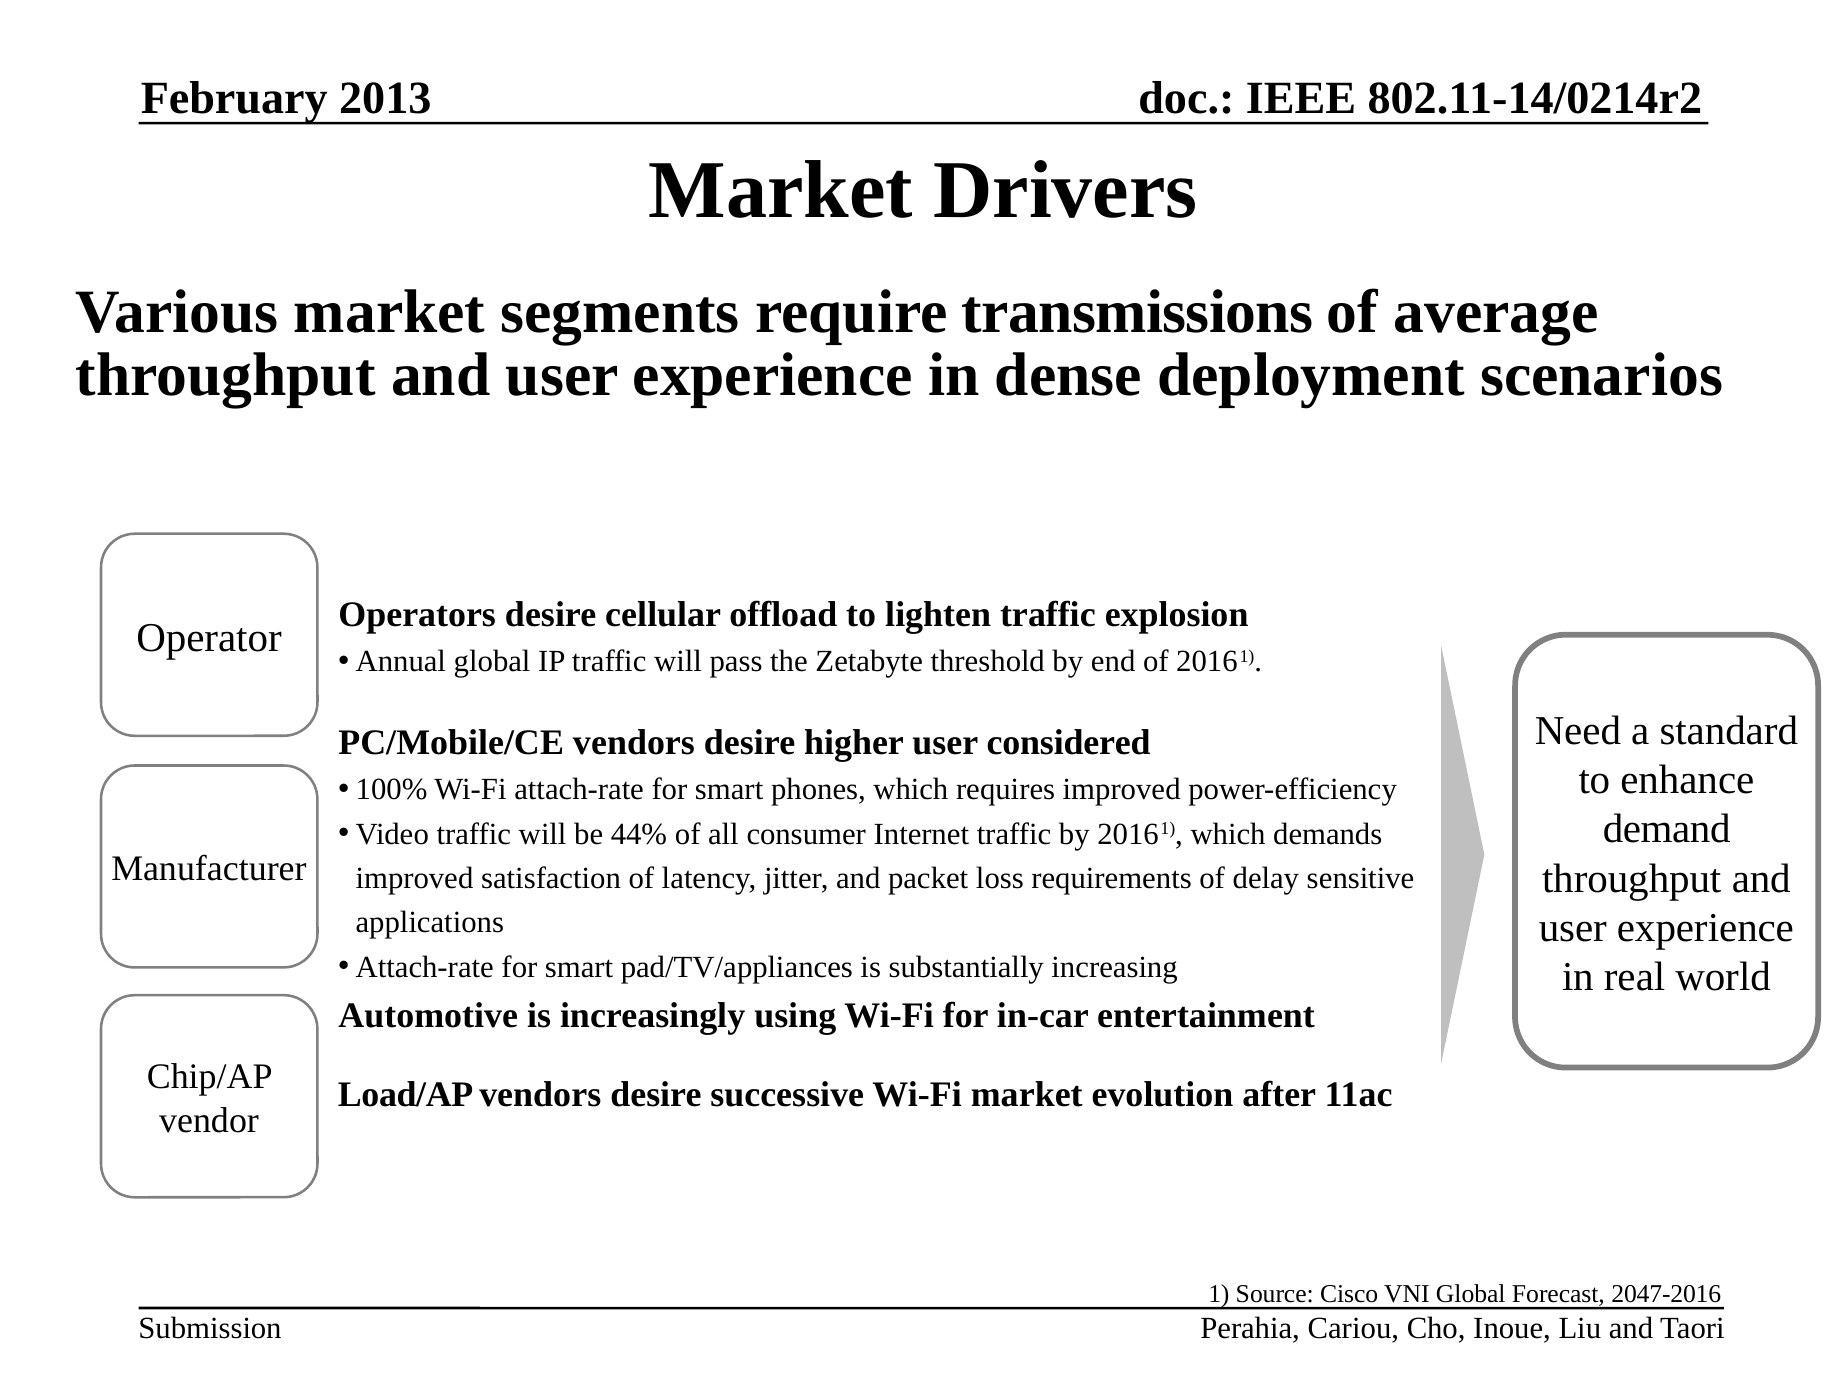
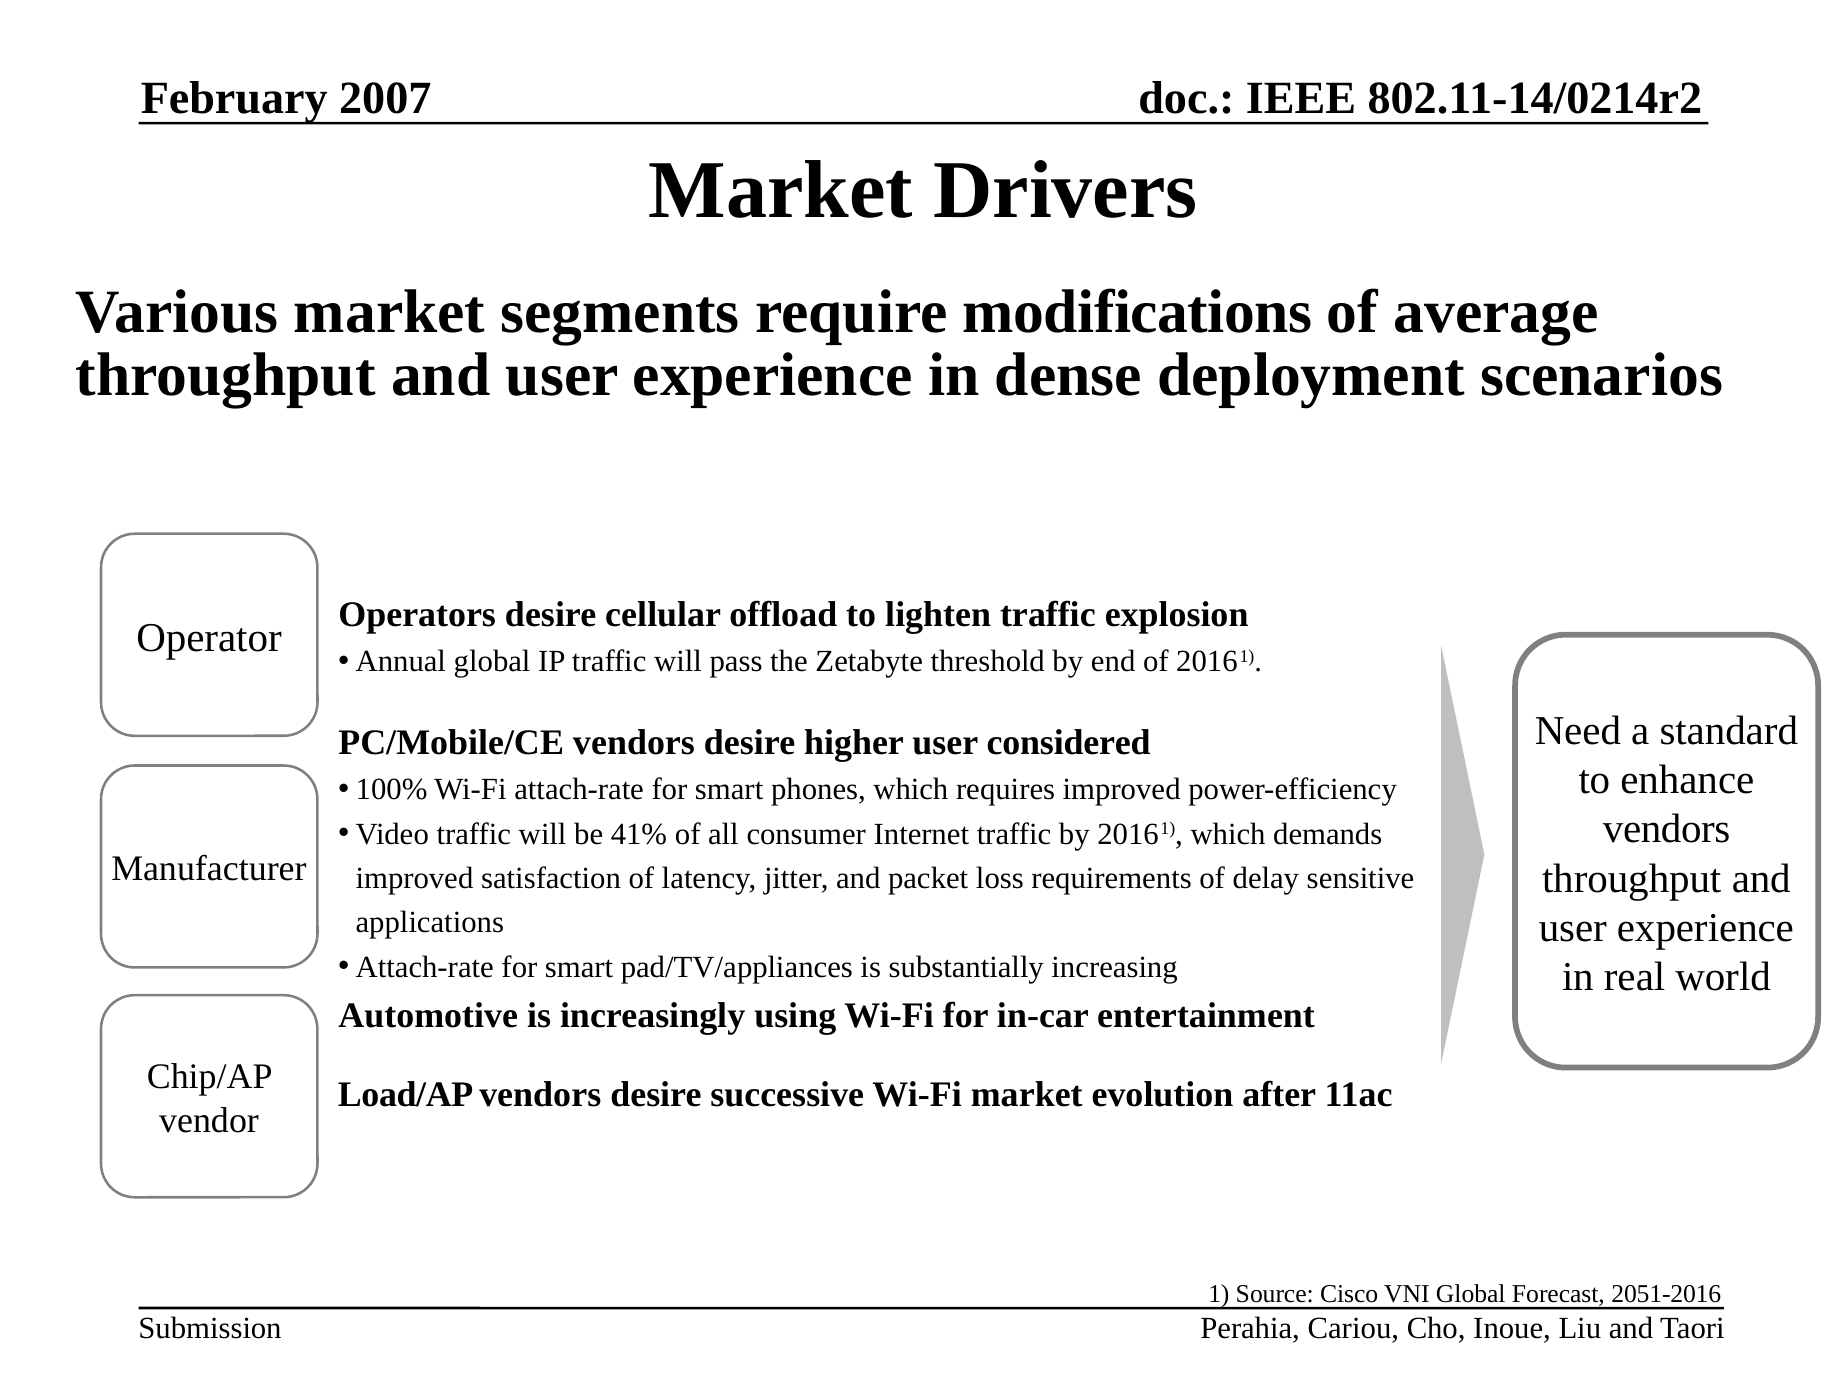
2013: 2013 -> 2007 (385, 99)
transmissions: transmissions -> modifications (1137, 313)
demand: demand -> vendors (1667, 830)
44%: 44% -> 41% (639, 834)
2047-2016: 2047-2016 -> 2051-2016 (1666, 1294)
